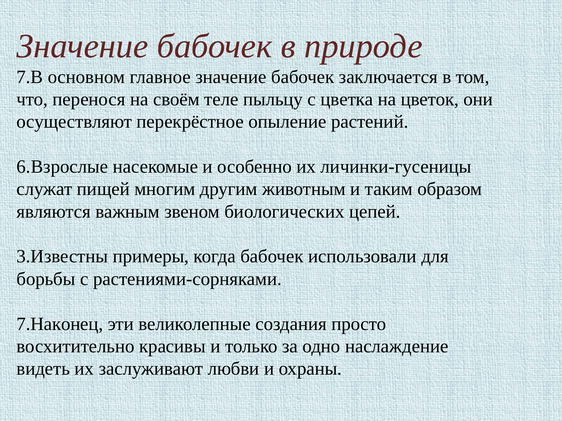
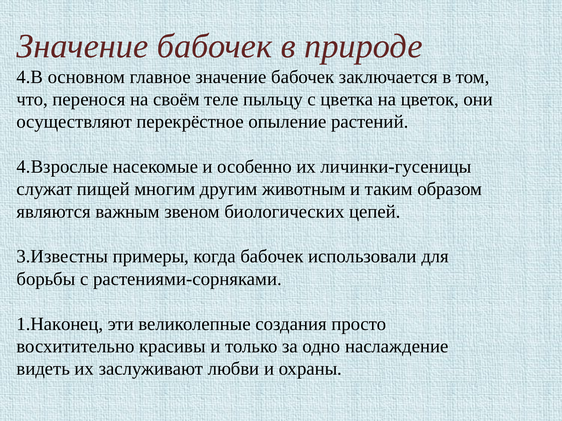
7.В: 7.В -> 4.В (30, 77)
6.Взрослые: 6.Взрослые -> 4.Взрослые (62, 167)
7.Наконец: 7.Наконец -> 1.Наконец (60, 324)
